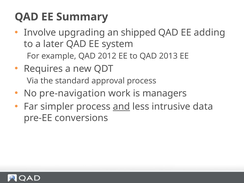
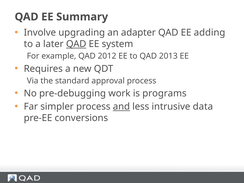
shipped: shipped -> adapter (138, 33)
QAD underline: none -> present (76, 44)
pre-navigation: pre-navigation -> pre-debugging (73, 93)
managers: managers -> programs (164, 93)
